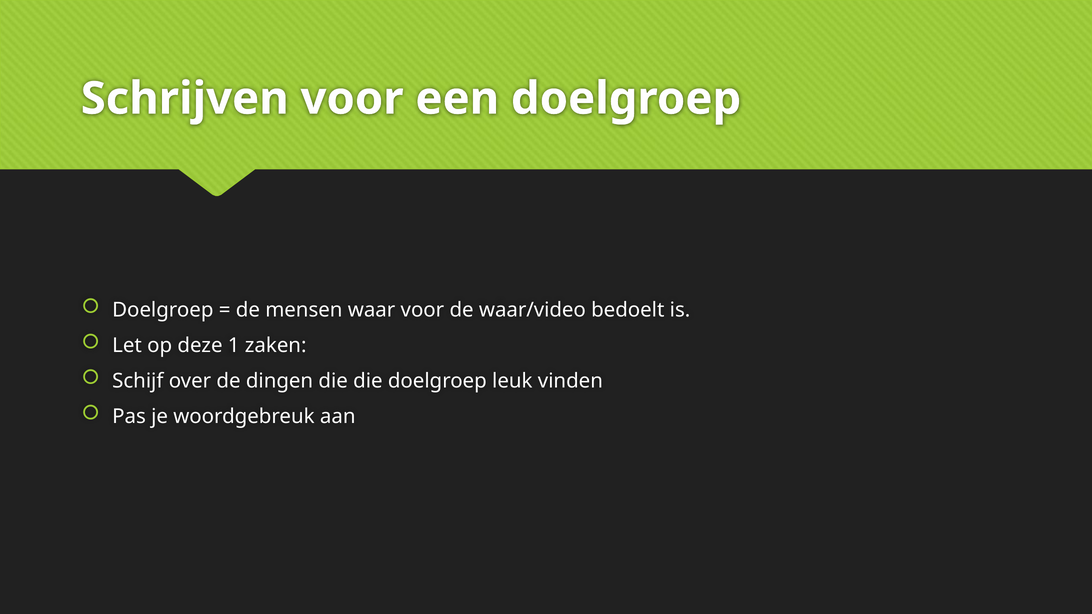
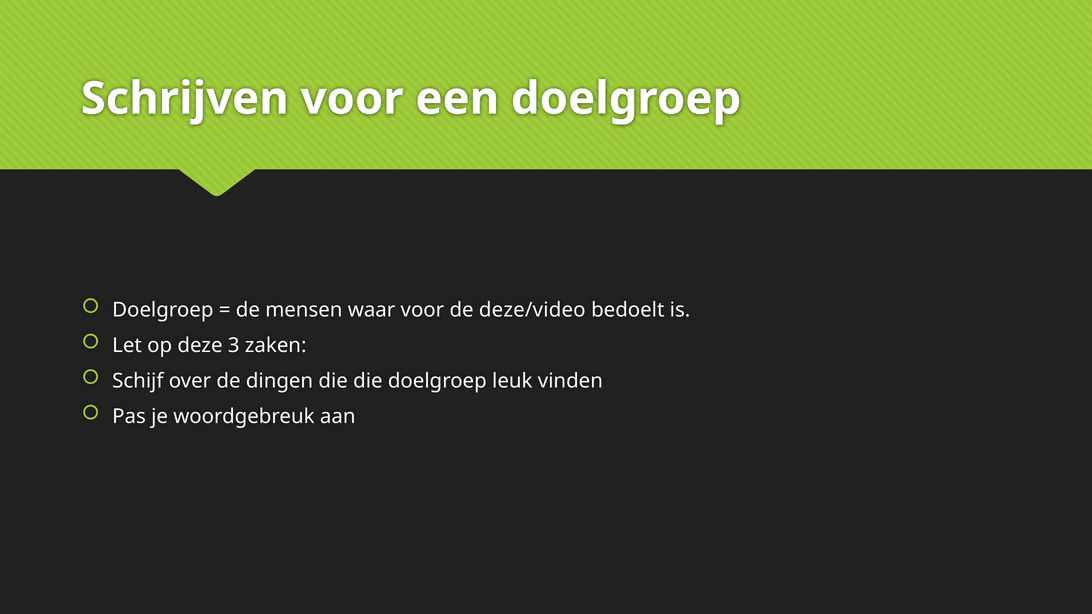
waar/video: waar/video -> deze/video (532, 310)
1: 1 -> 3 (234, 346)
